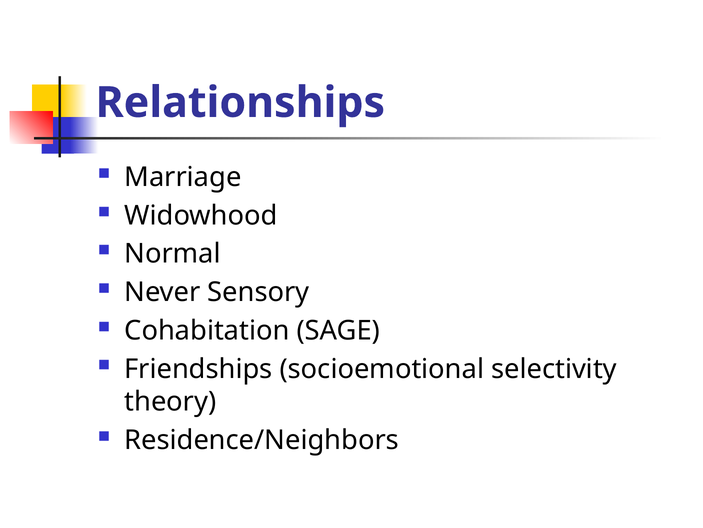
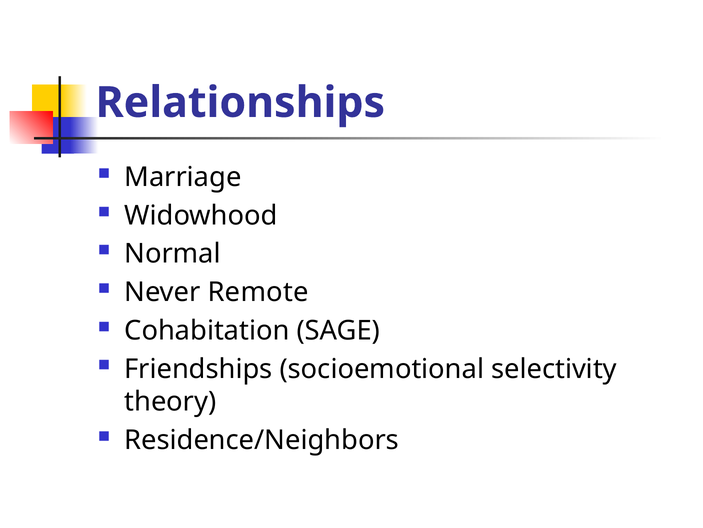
Sensory: Sensory -> Remote (258, 292)
